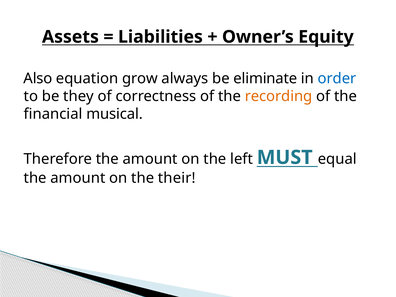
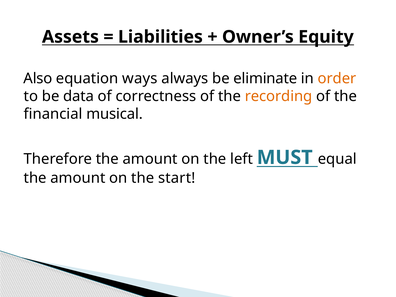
grow: grow -> ways (140, 78)
order colour: blue -> orange (337, 78)
they: they -> data (79, 96)
their: their -> start (177, 178)
